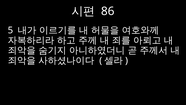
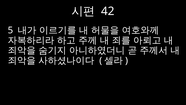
86: 86 -> 42 (108, 11)
